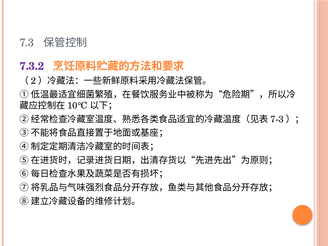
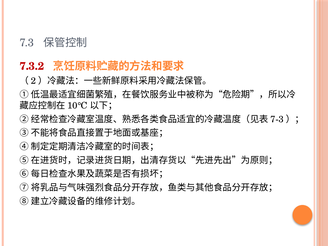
7.3.2 colour: purple -> red (32, 66)
